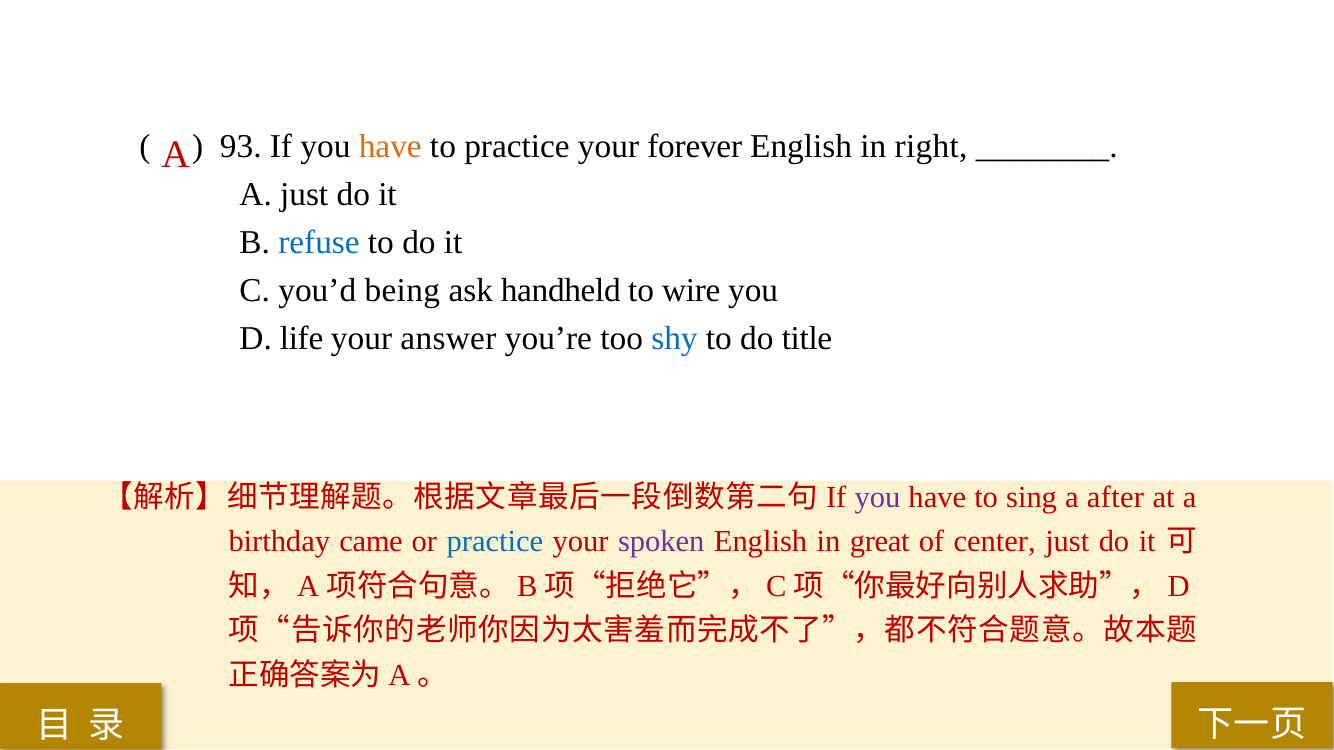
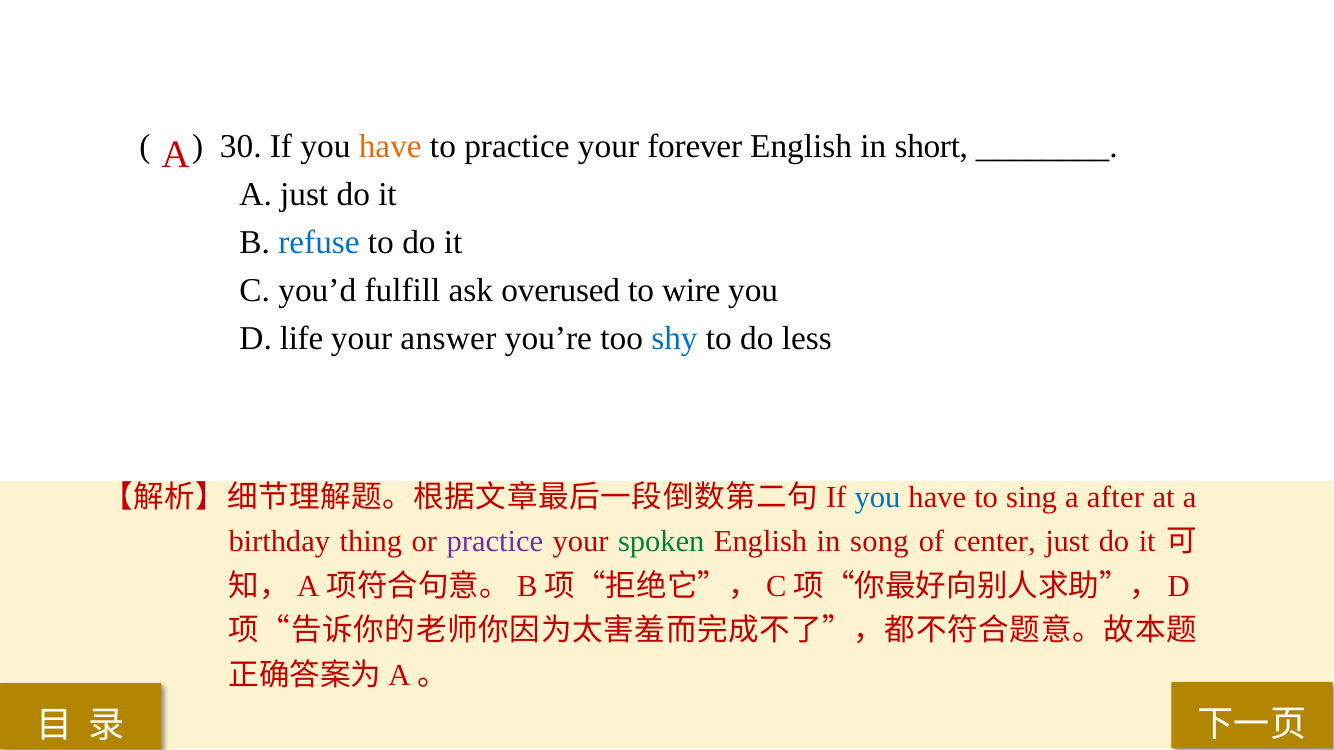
93: 93 -> 30 (241, 147)
right: right -> short (931, 147)
being: being -> fulfill (402, 291)
handheld: handheld -> overused (561, 291)
title: title -> less (807, 339)
you colour: purple -> blue (877, 498)
came: came -> thing (371, 542)
practice colour: blue -> purple (495, 542)
spoken colour: purple -> green (661, 542)
great: great -> song (879, 542)
